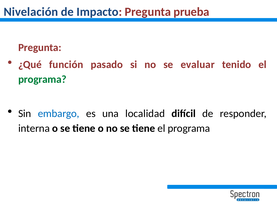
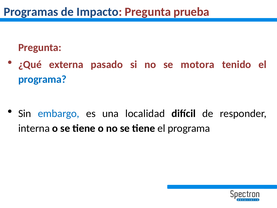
Nivelación: Nivelación -> Programas (31, 12)
función: función -> externa (66, 65)
evaluar: evaluar -> motora (198, 65)
programa colour: green -> blue (42, 79)
